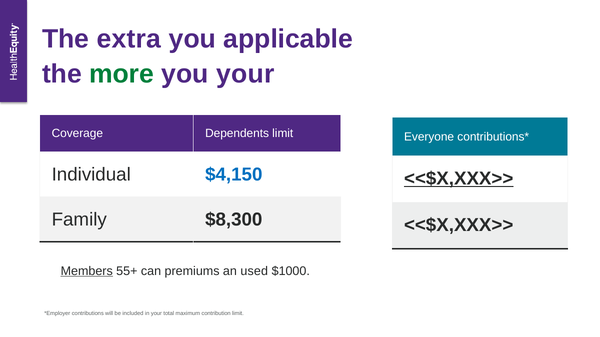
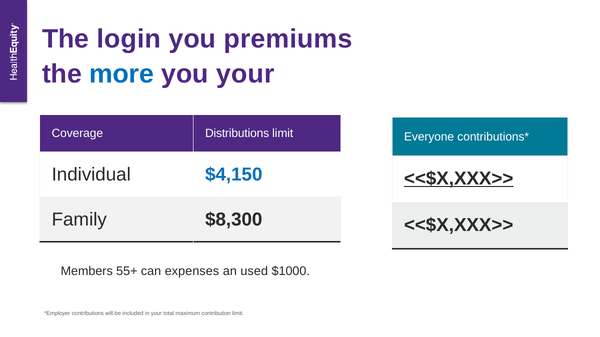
extra: extra -> login (129, 39)
applicable: applicable -> premiums (288, 39)
more colour: green -> blue (122, 74)
Dependents: Dependents -> Distributions (237, 134)
Members underline: present -> none (87, 271)
premiums: premiums -> expenses (192, 271)
